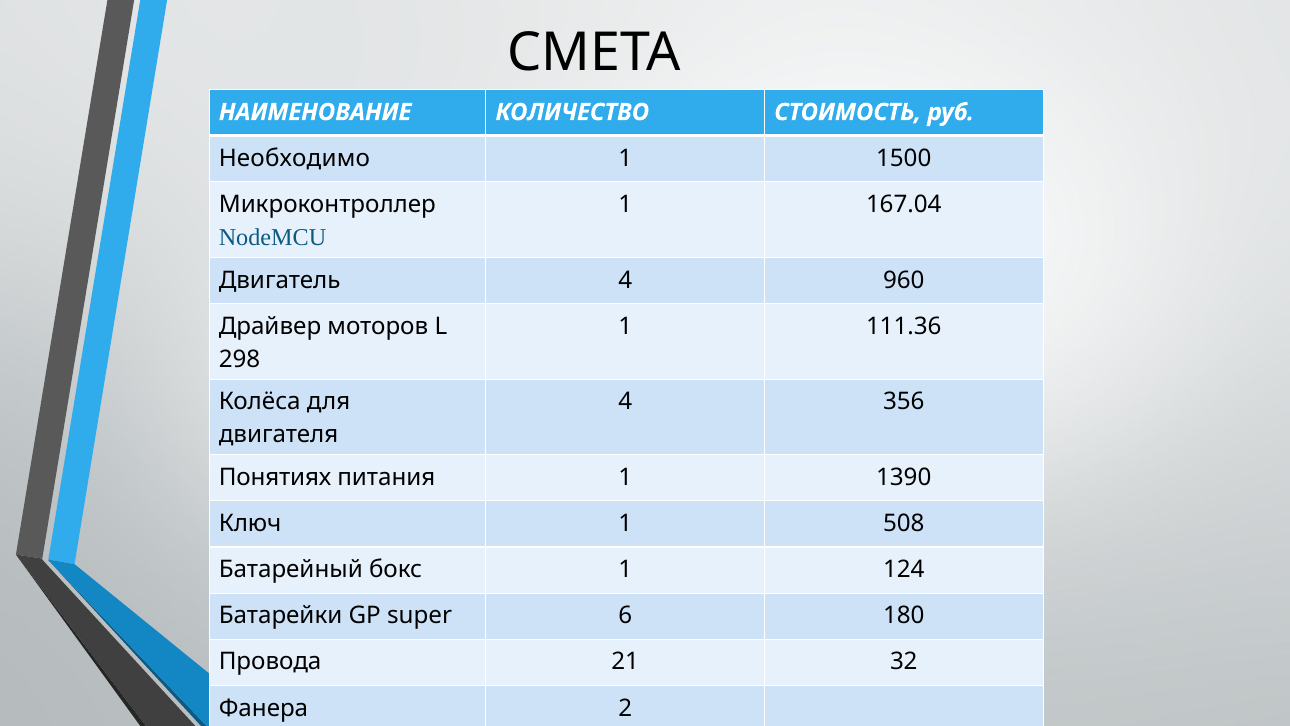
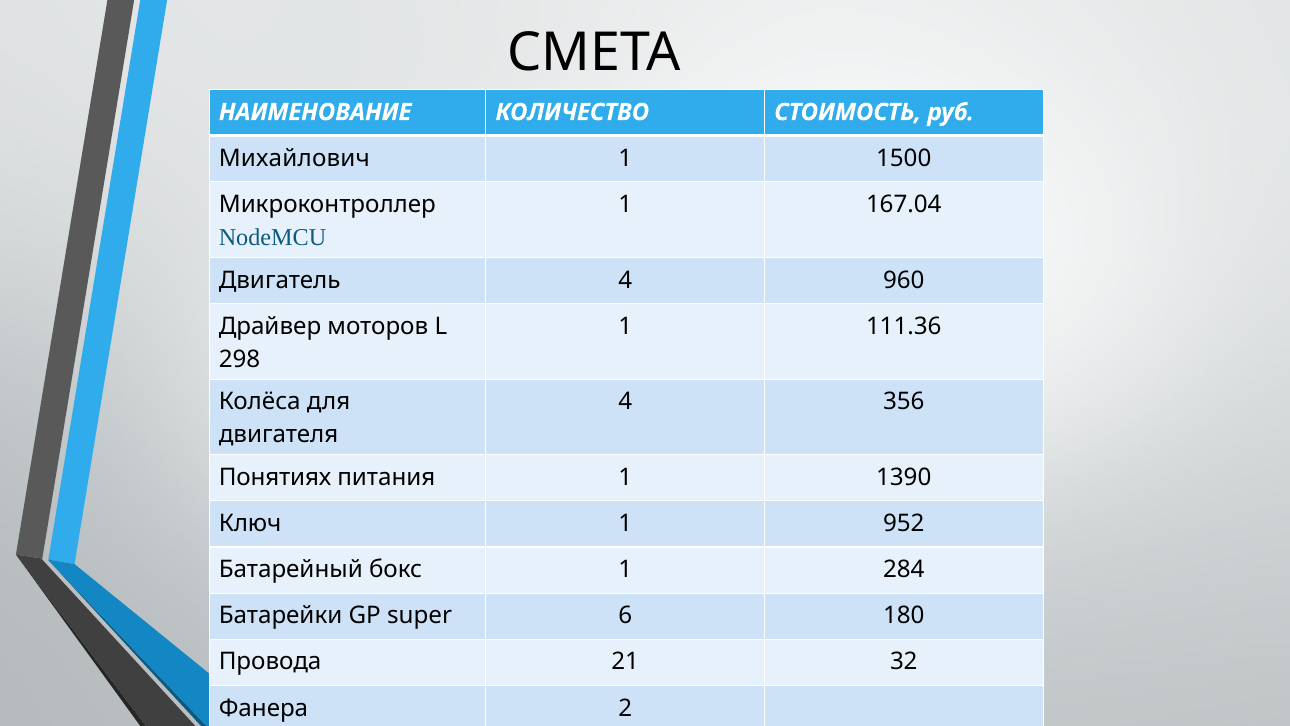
Необходимо: Необходимо -> Михайлович (294, 158)
508: 508 -> 952 (904, 523)
124: 124 -> 284 (904, 569)
